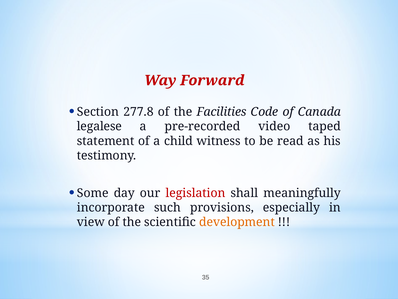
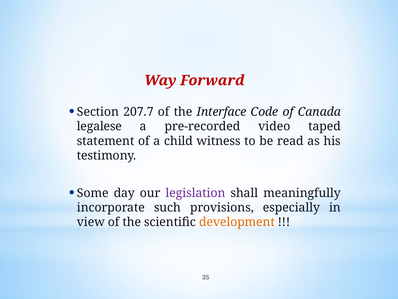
277.8: 277.8 -> 207.7 (138, 112)
Facilities: Facilities -> Interface (222, 112)
legislation colour: red -> purple (195, 193)
